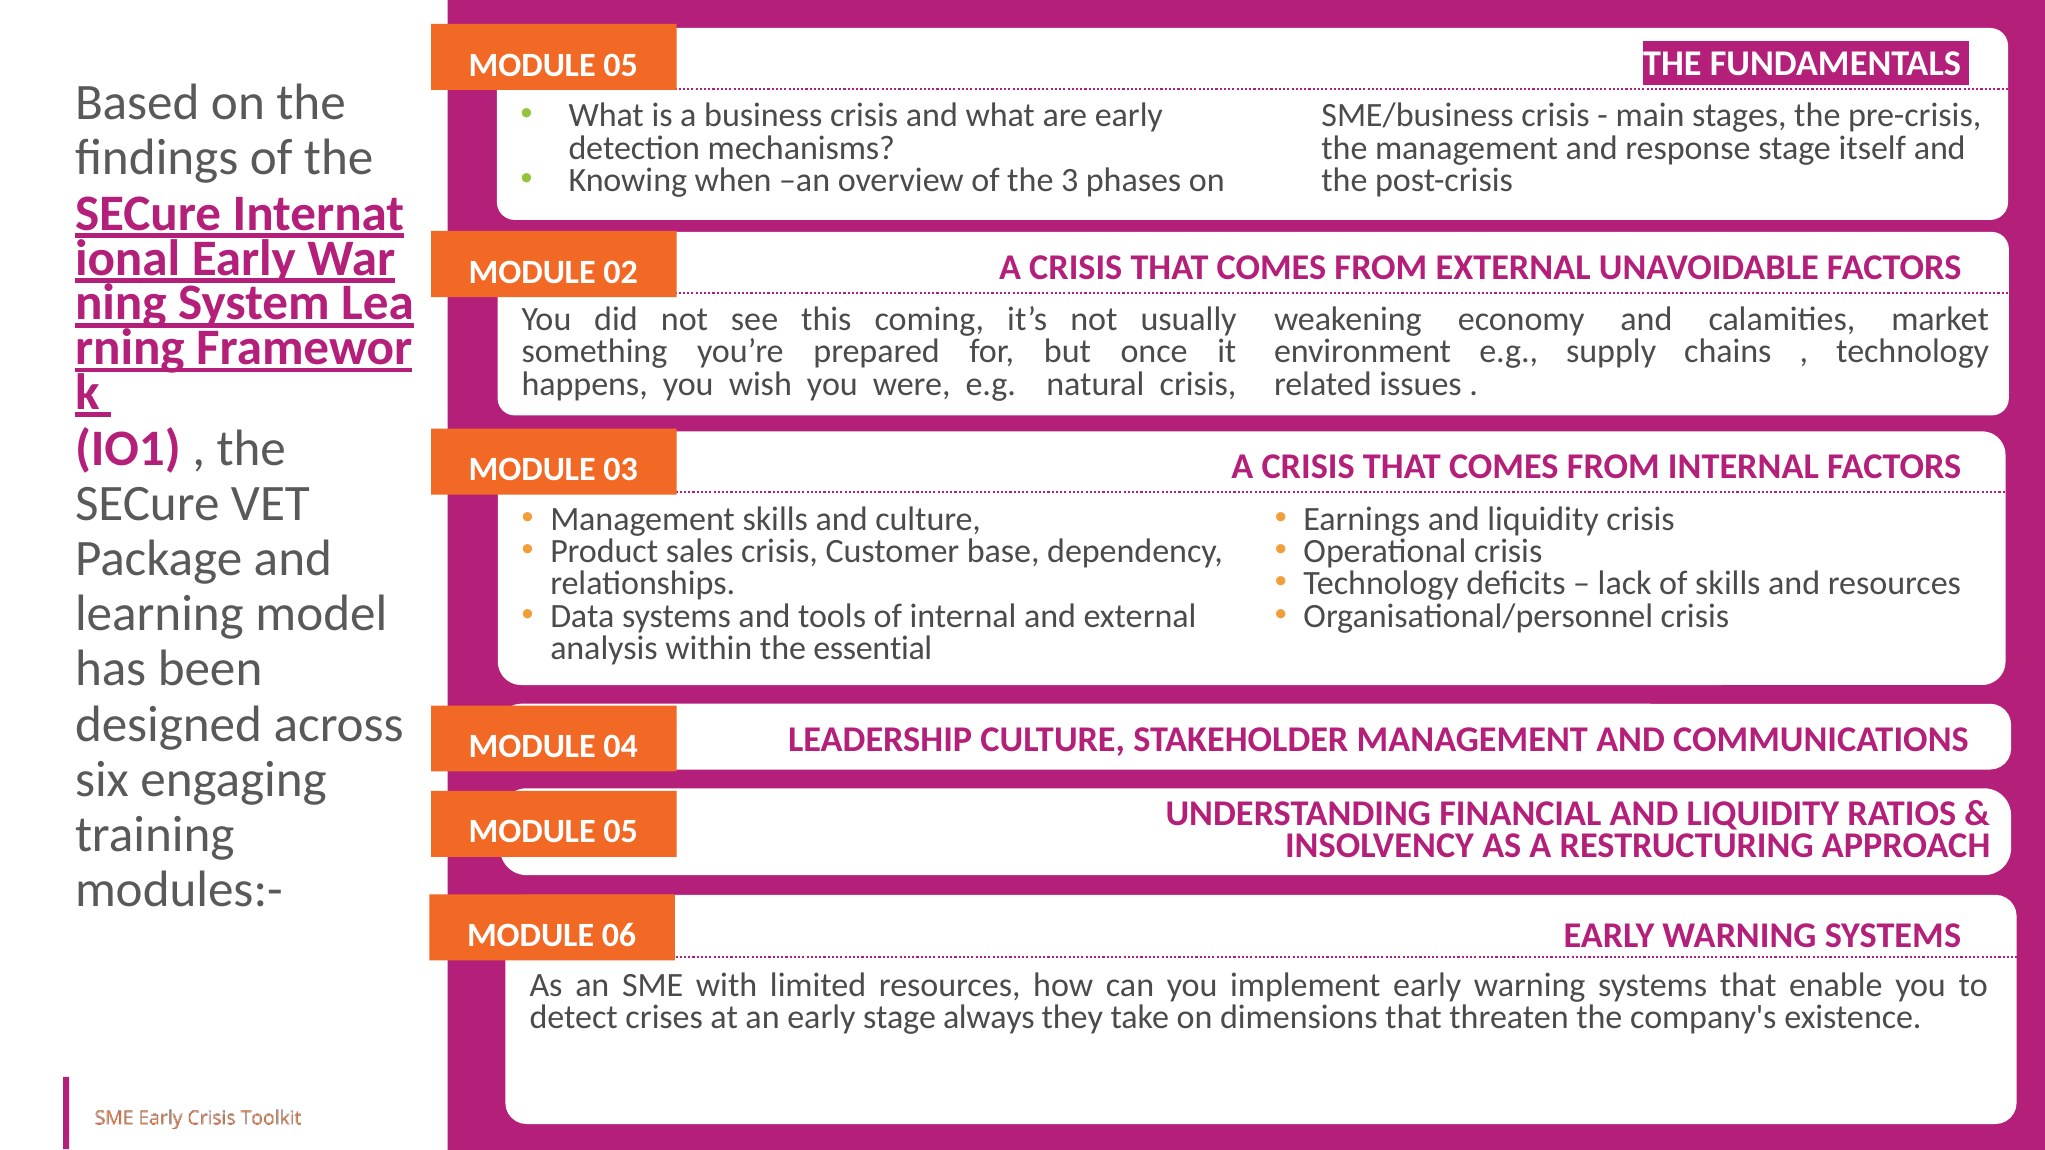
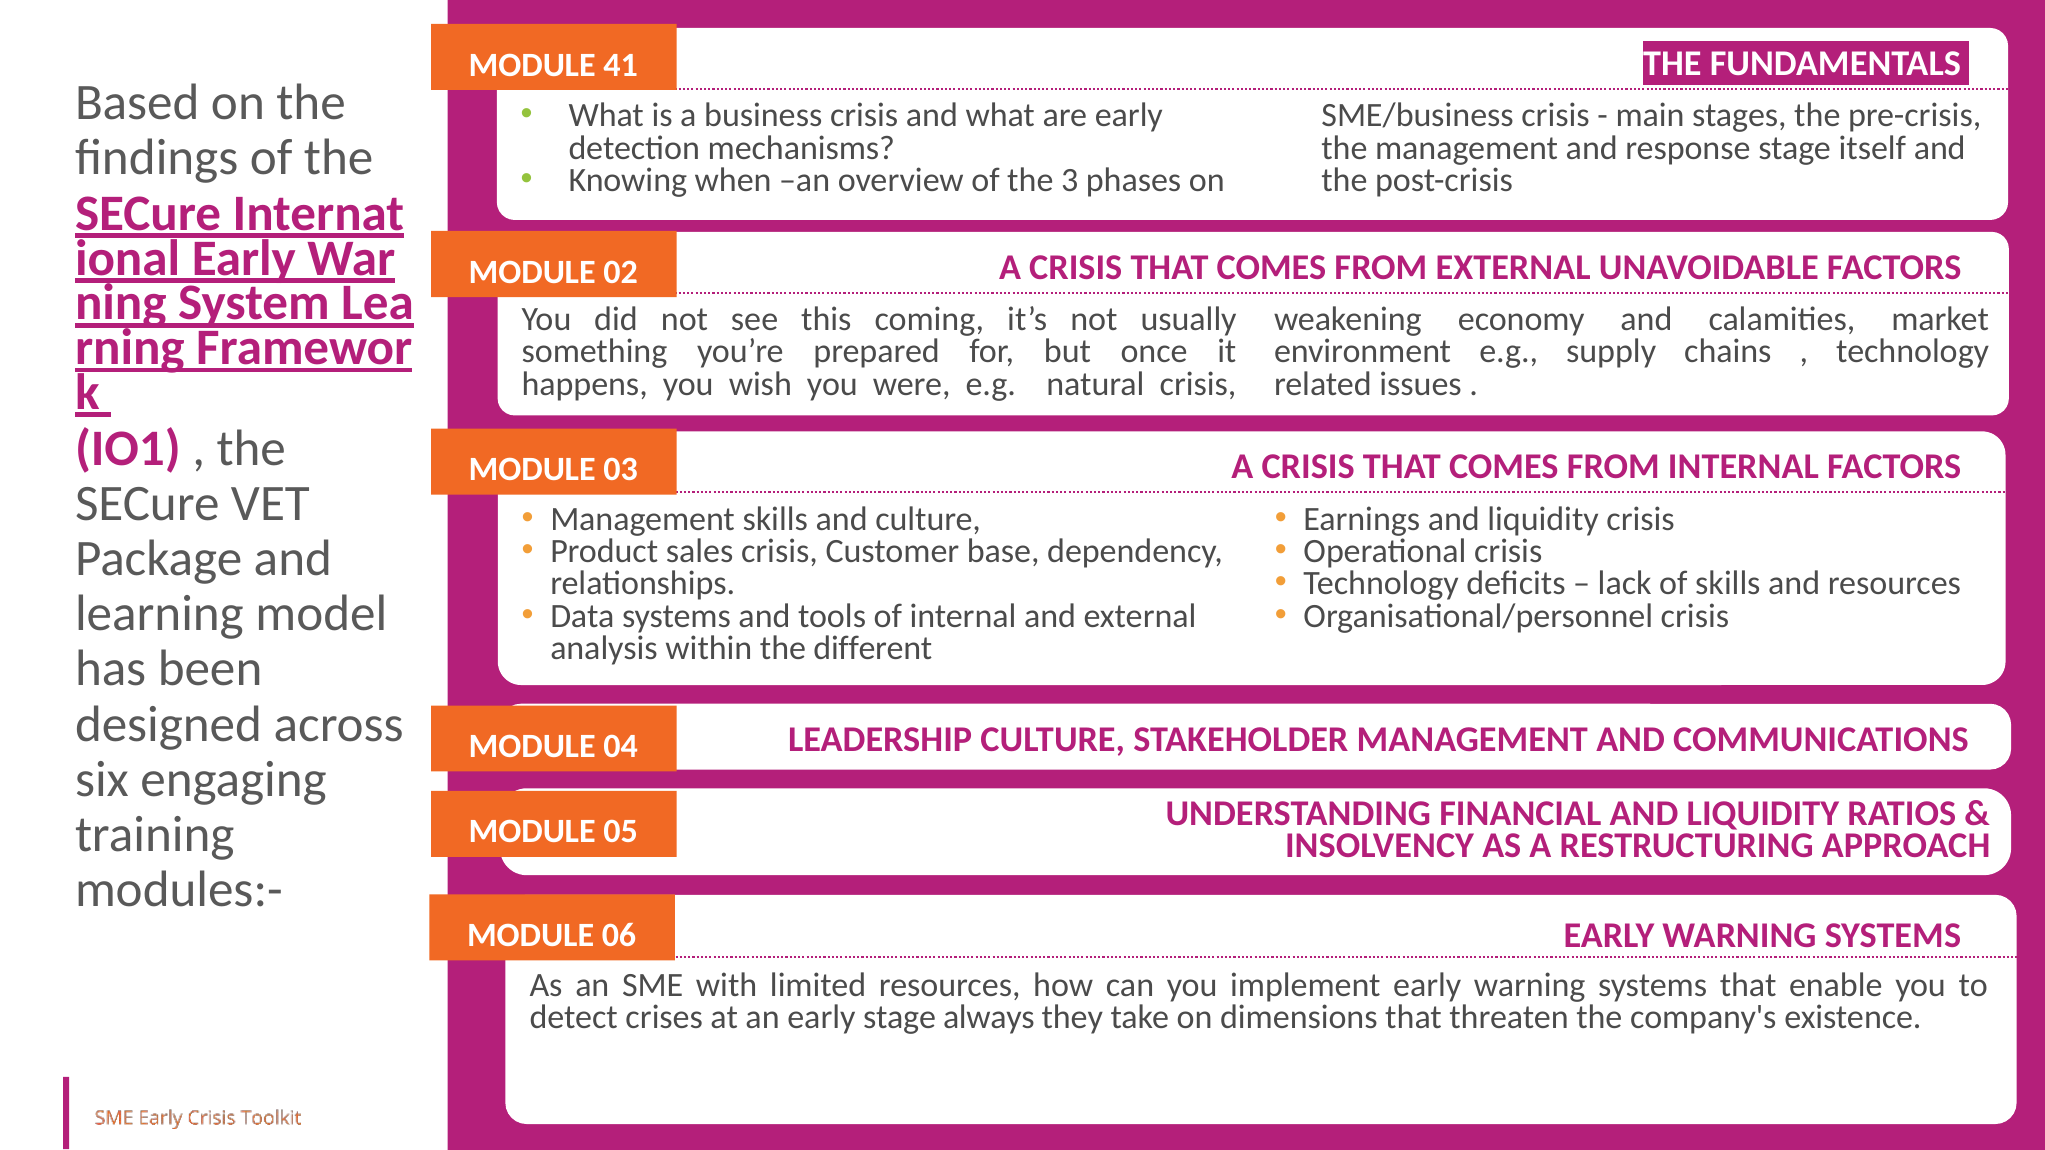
05: 05 -> 41 (621, 65)
essential: essential -> different (873, 648)
